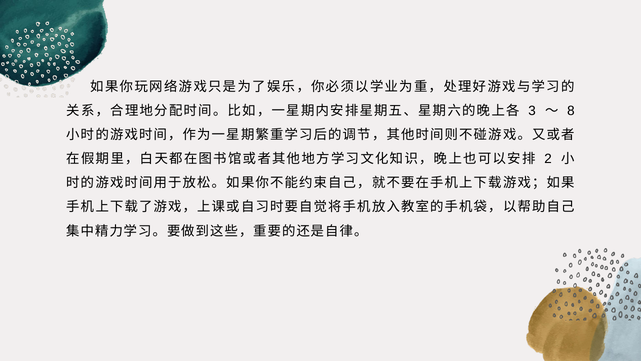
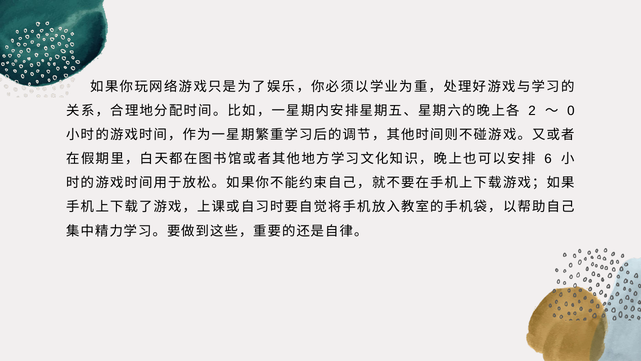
3: 3 -> 2 (532, 111)
8: 8 -> 0 (571, 111)
2: 2 -> 6 (548, 159)
